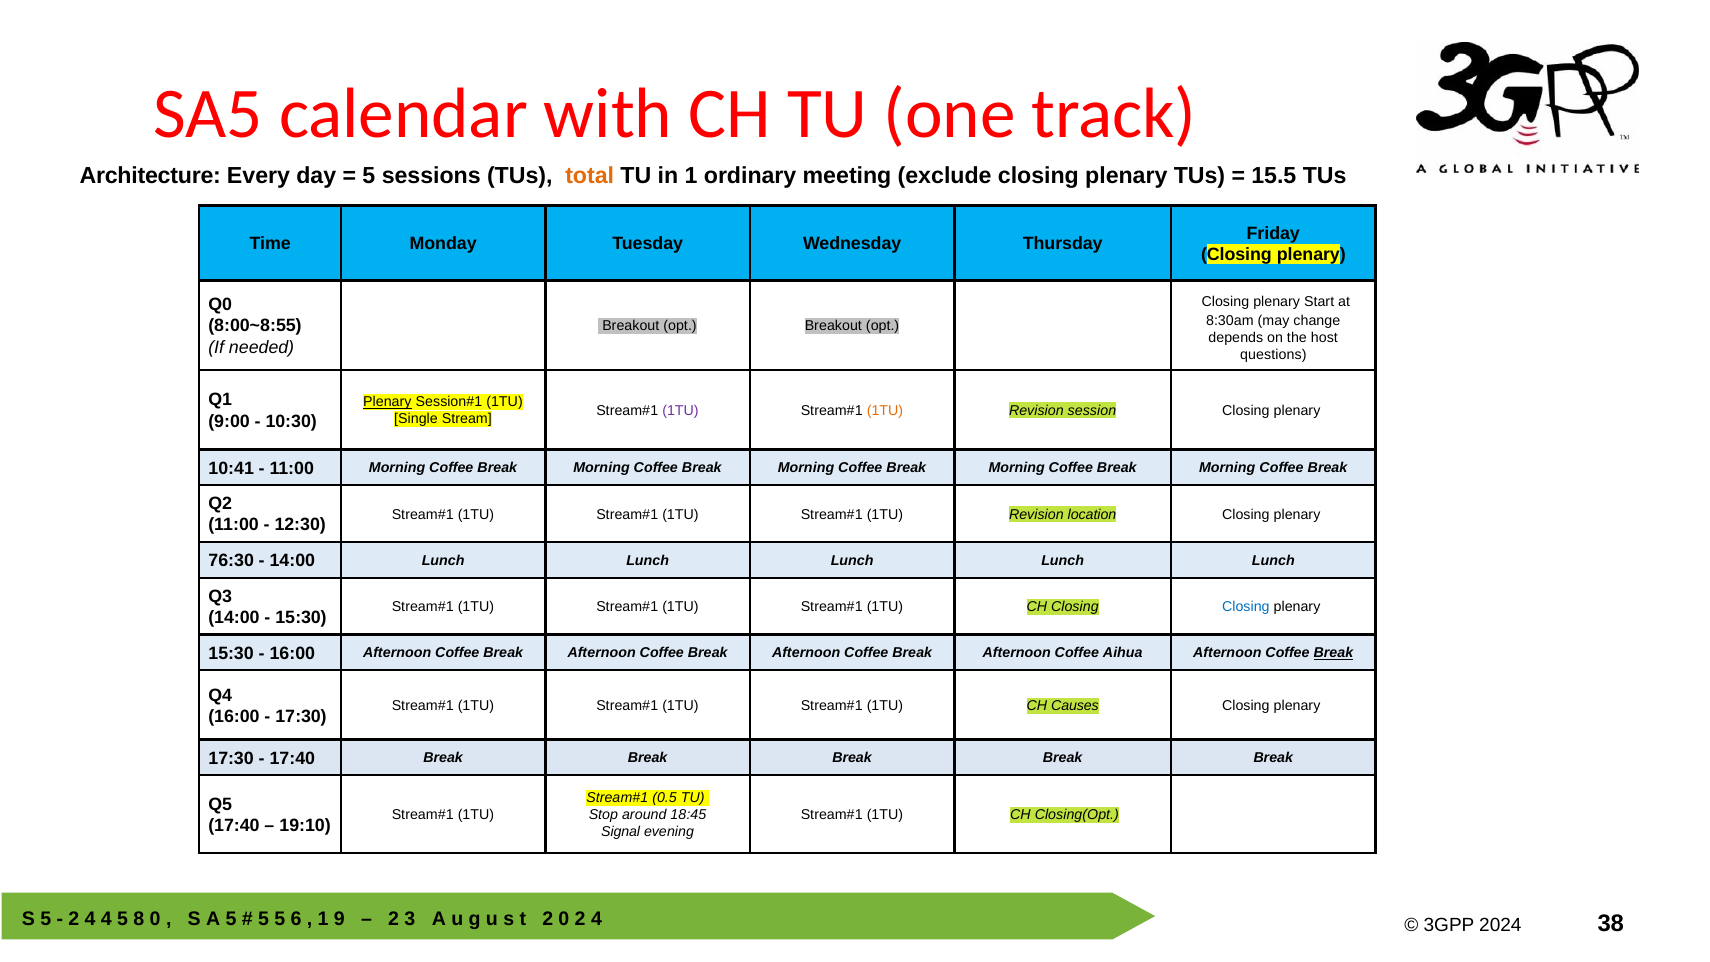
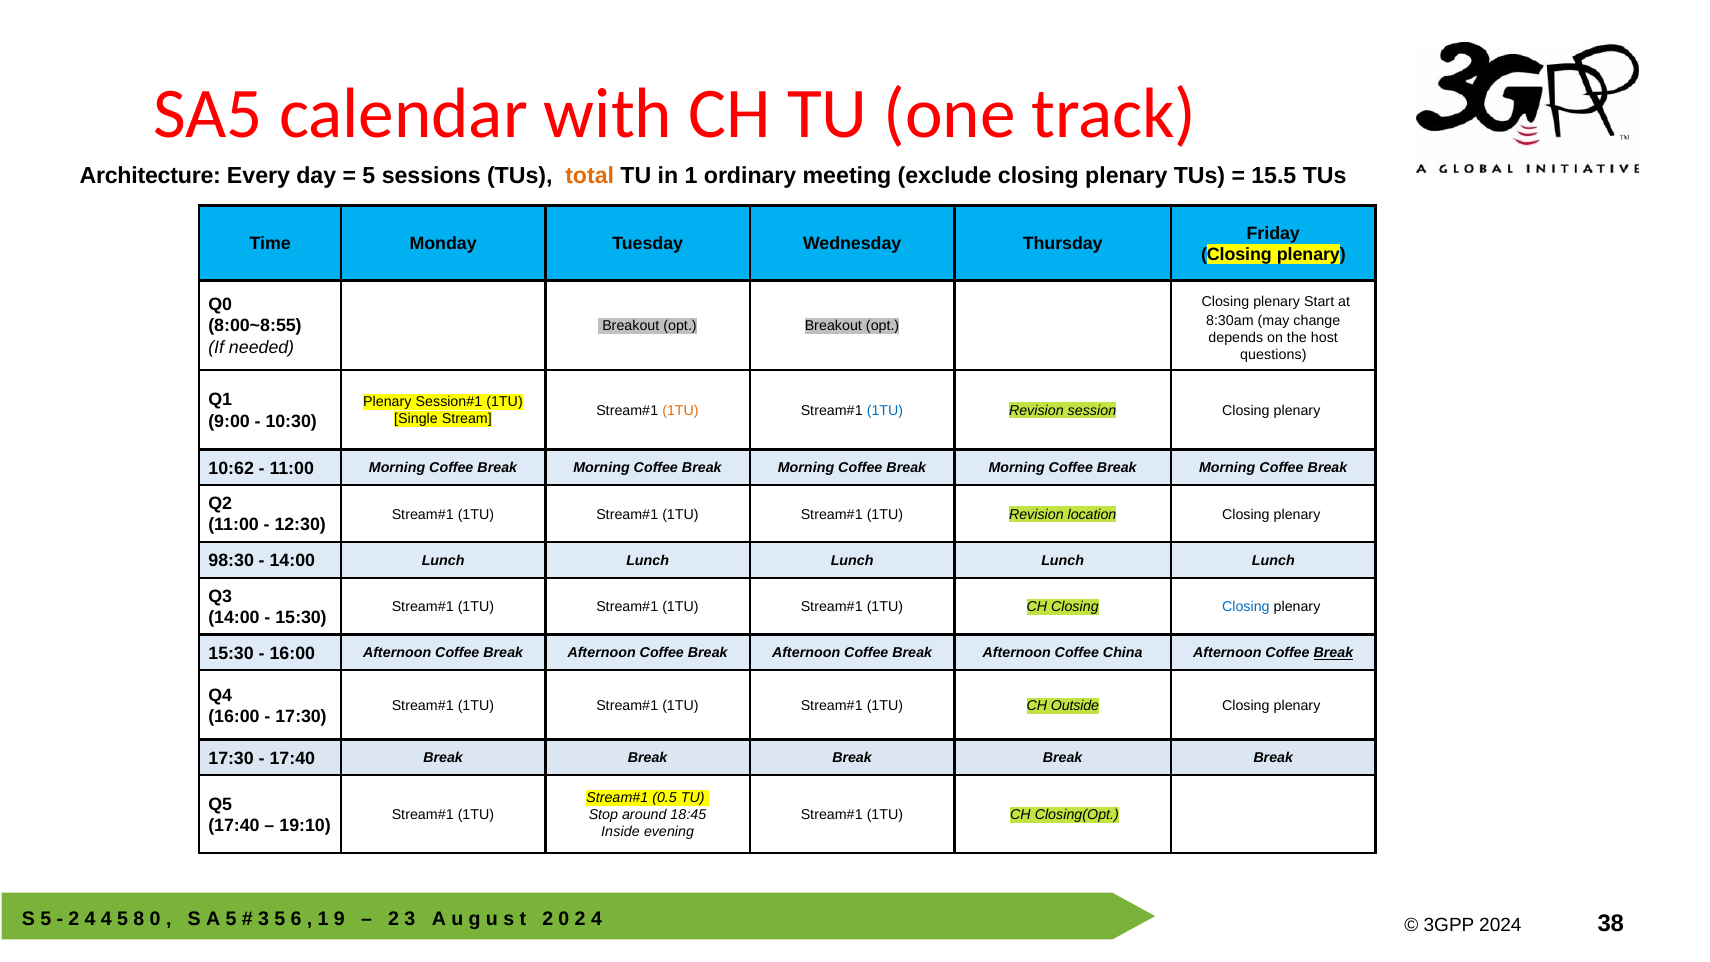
Plenary underline: present -> none (387, 402)
1TU colour: purple -> orange (680, 410)
1TU colour: orange -> blue (885, 410)
10:41: 10:41 -> 10:62 (231, 468)
76:30: 76:30 -> 98:30 (231, 561)
Aihua: Aihua -> China (1123, 653)
Causes: Causes -> Outside (1075, 706)
Signal: Signal -> Inside (620, 832)
5: 5 -> 3 (264, 918)
